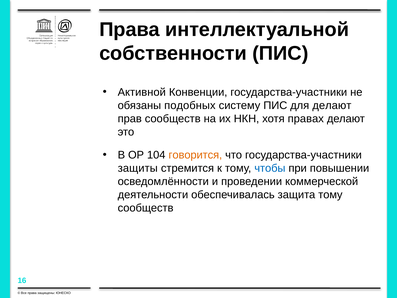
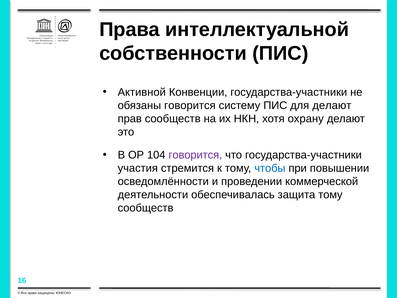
обязаны подобных: подобных -> говорится (190, 105)
правах: правах -> охрану (306, 119)
говорится colour: orange -> purple (195, 155)
защиты: защиты -> участия (138, 168)
